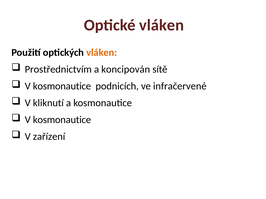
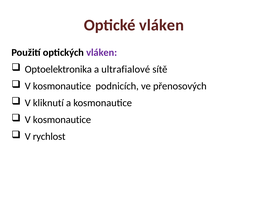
vláken colour: orange -> purple (102, 53)
Prostřednictvím: Prostřednictvím -> Optoelektronika (58, 69)
koncipován: koncipován -> ultrafialové (126, 69)
infračervené: infračervené -> přenosových (180, 86)
zařízení: zařízení -> rychlost (49, 137)
